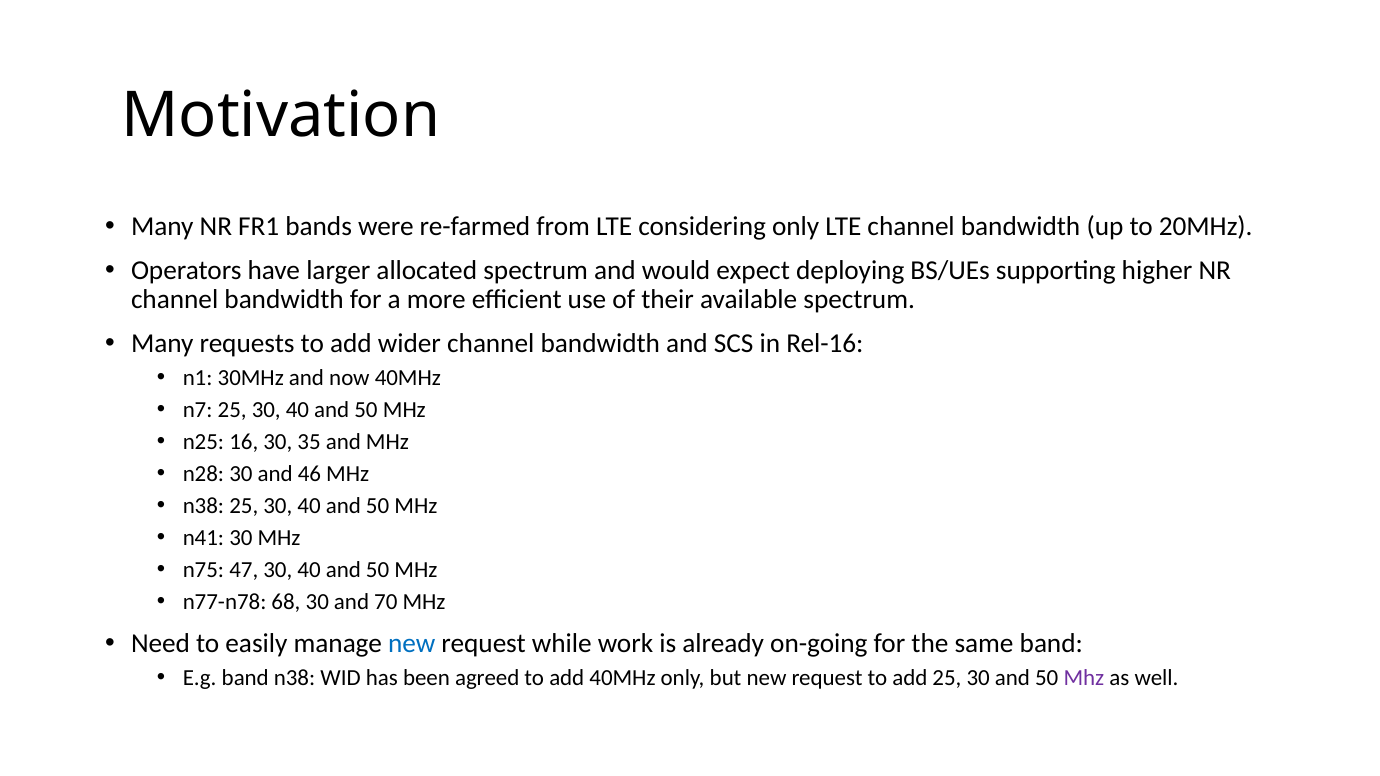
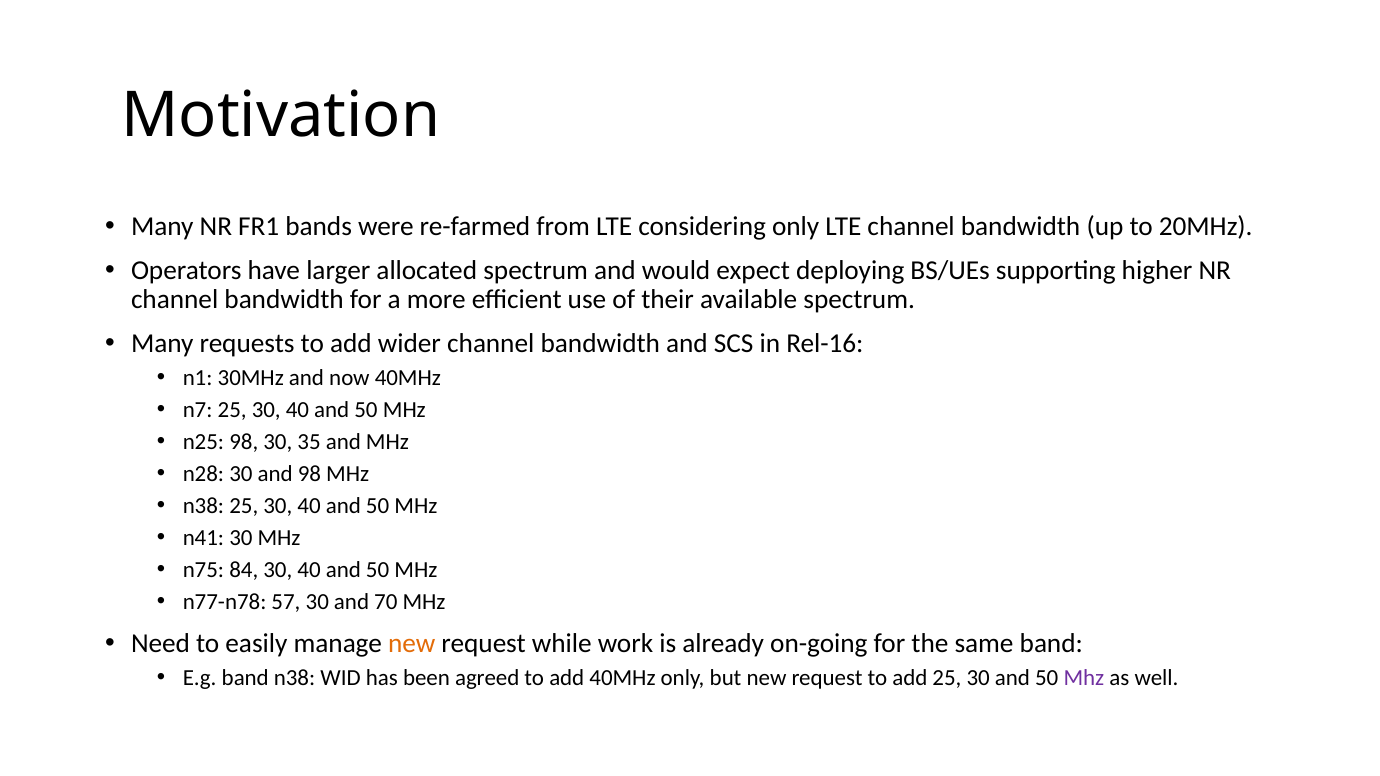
n25 16: 16 -> 98 (244, 442)
and 46: 46 -> 98 (309, 474)
47: 47 -> 84 (244, 570)
68: 68 -> 57 (286, 602)
new colour: blue -> orange (412, 643)
